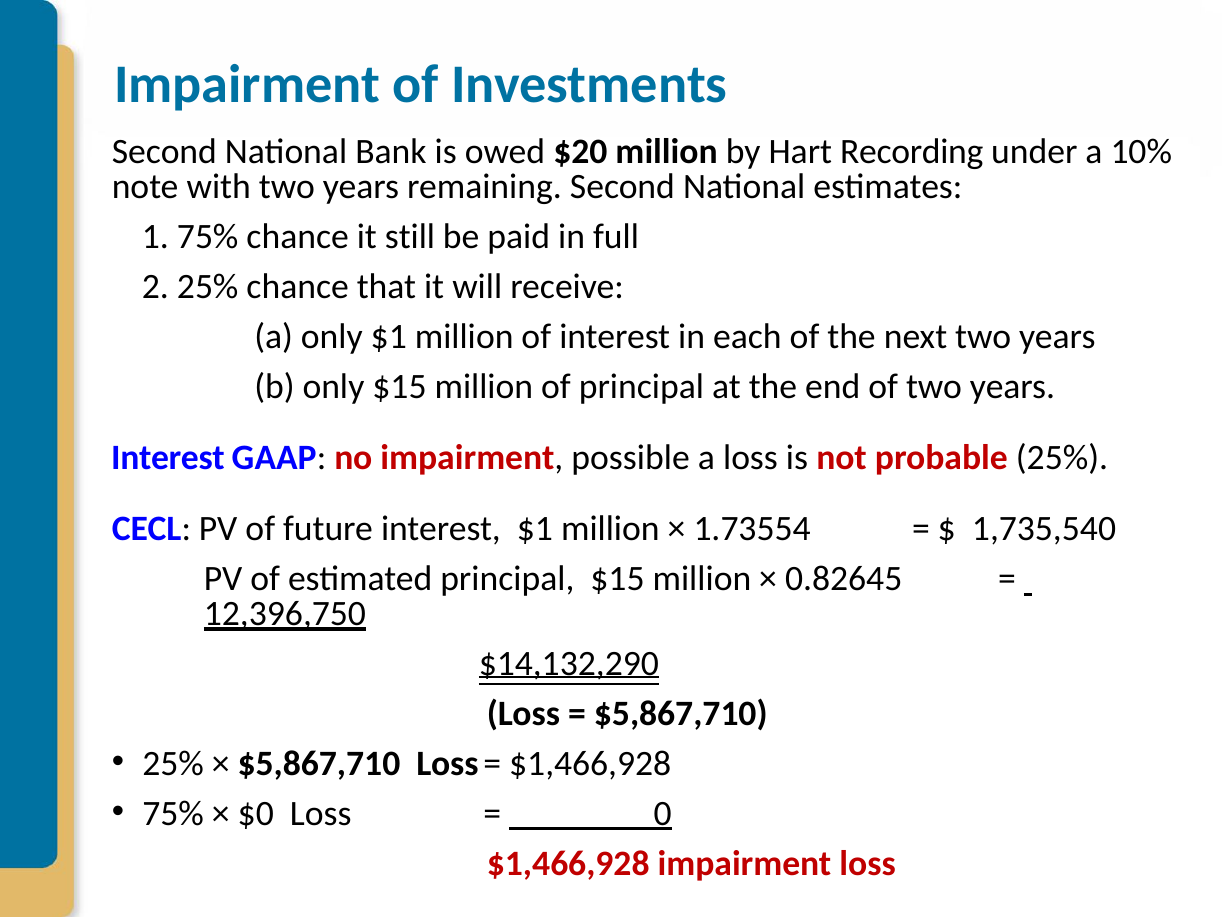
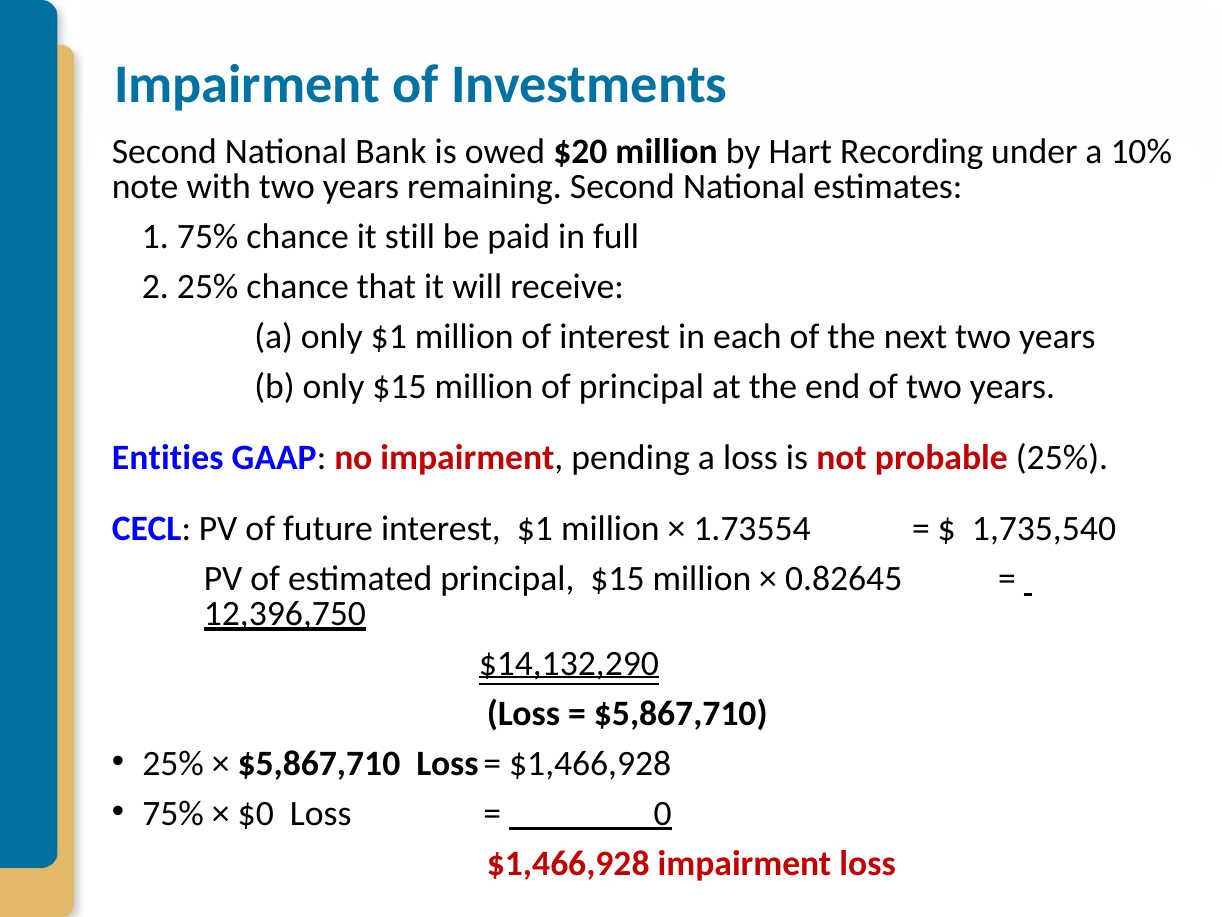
Interest: Interest -> Entities (168, 458)
possible: possible -> pending (631, 458)
